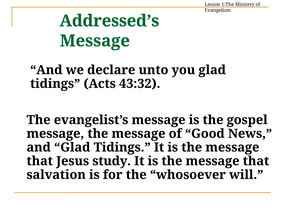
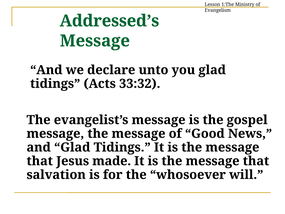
43:32: 43:32 -> 33:32 (140, 84)
study: study -> made (112, 161)
